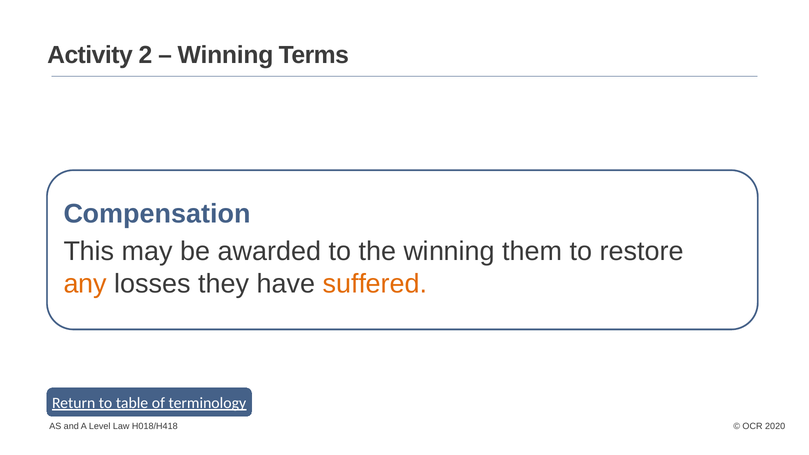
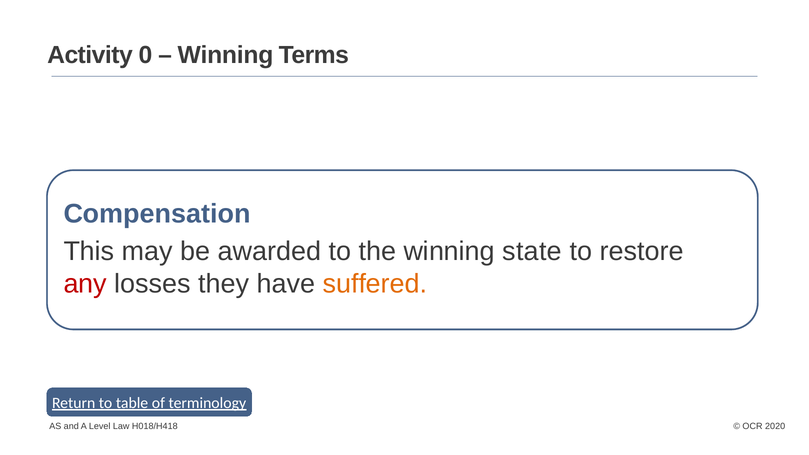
2: 2 -> 0 (145, 55)
them: them -> state (532, 251)
any colour: orange -> red (85, 284)
